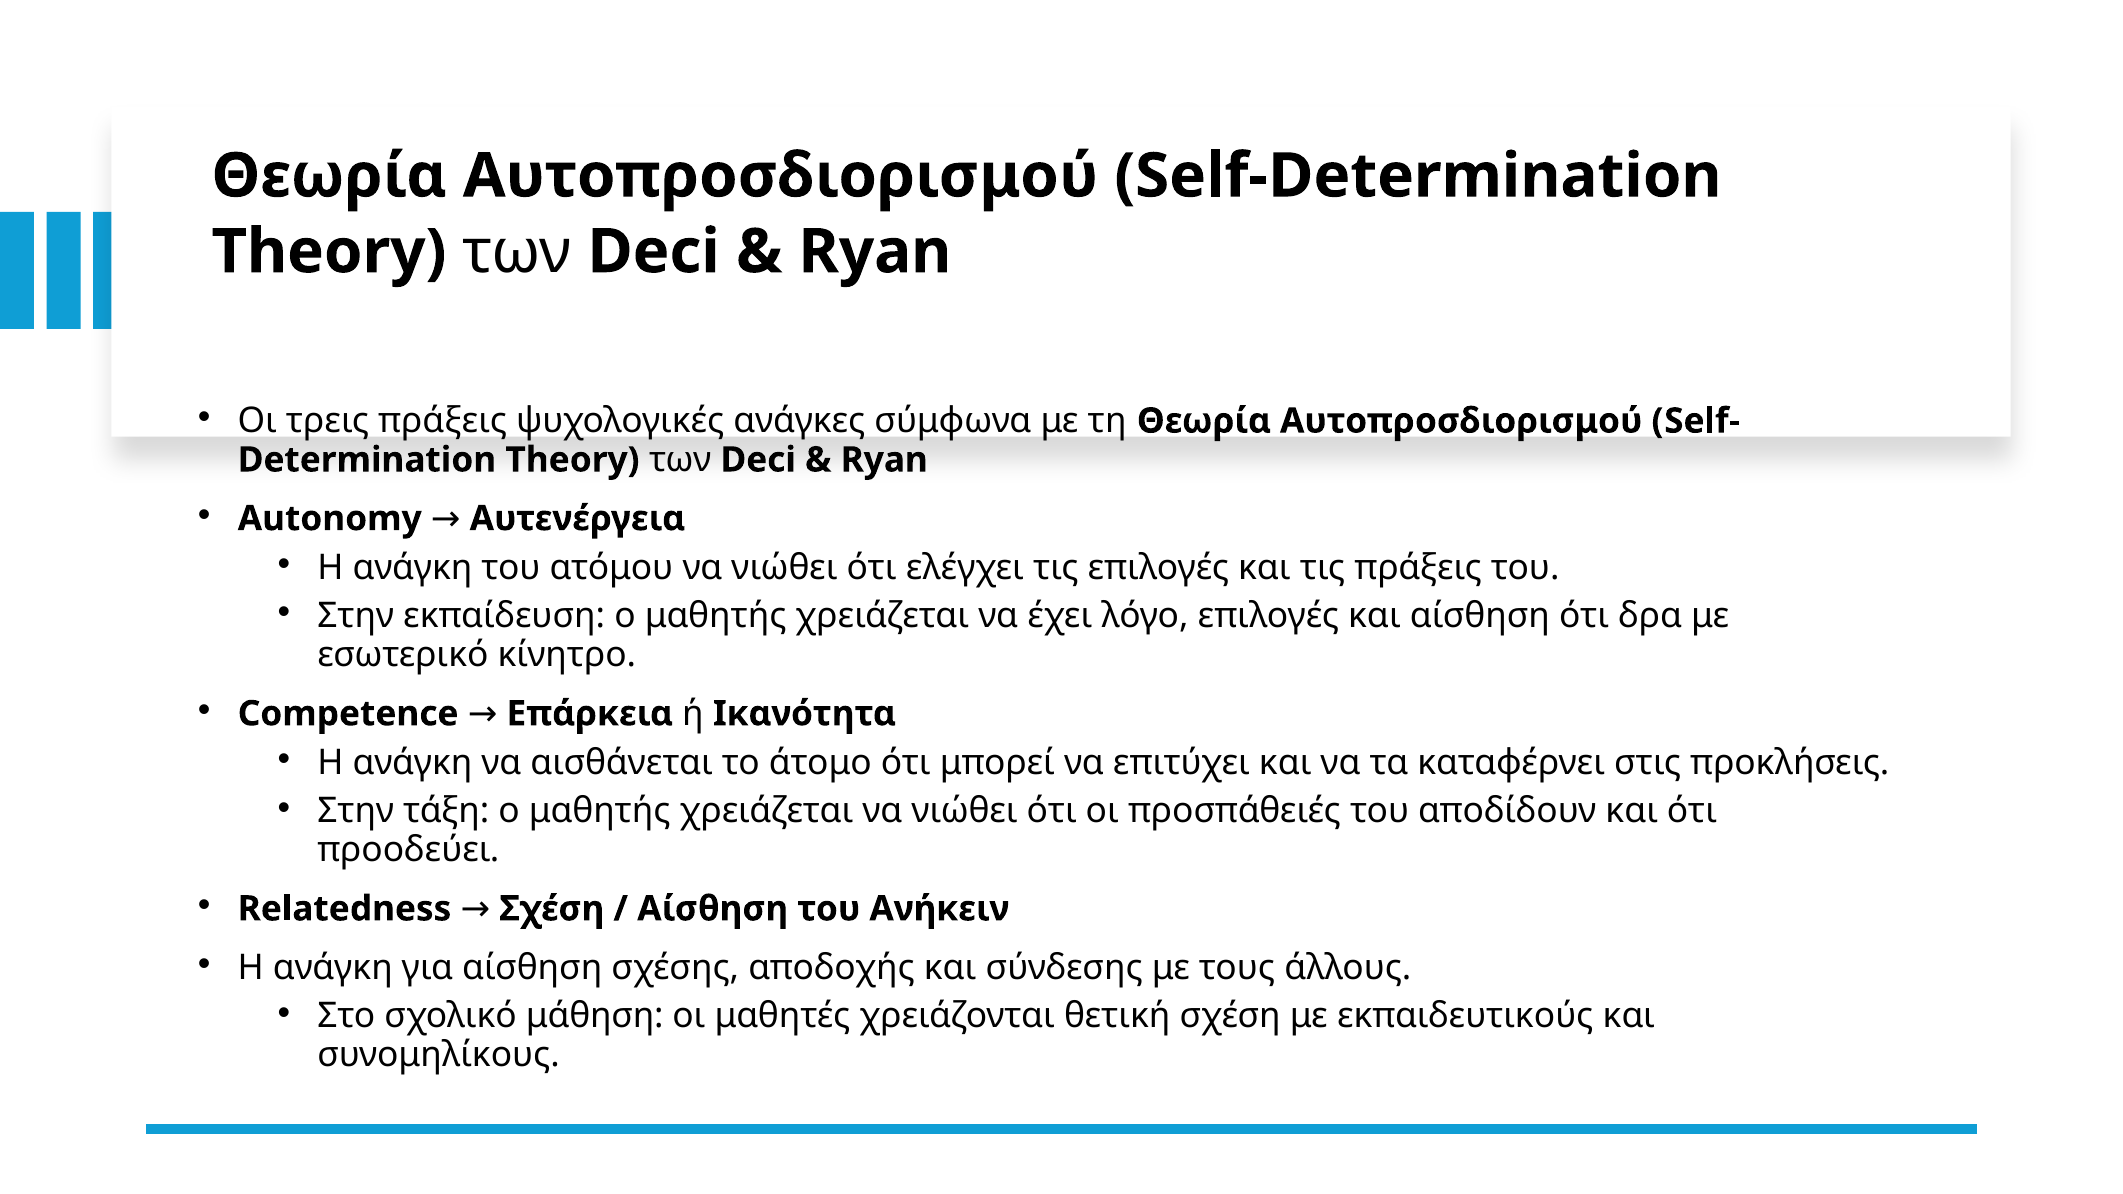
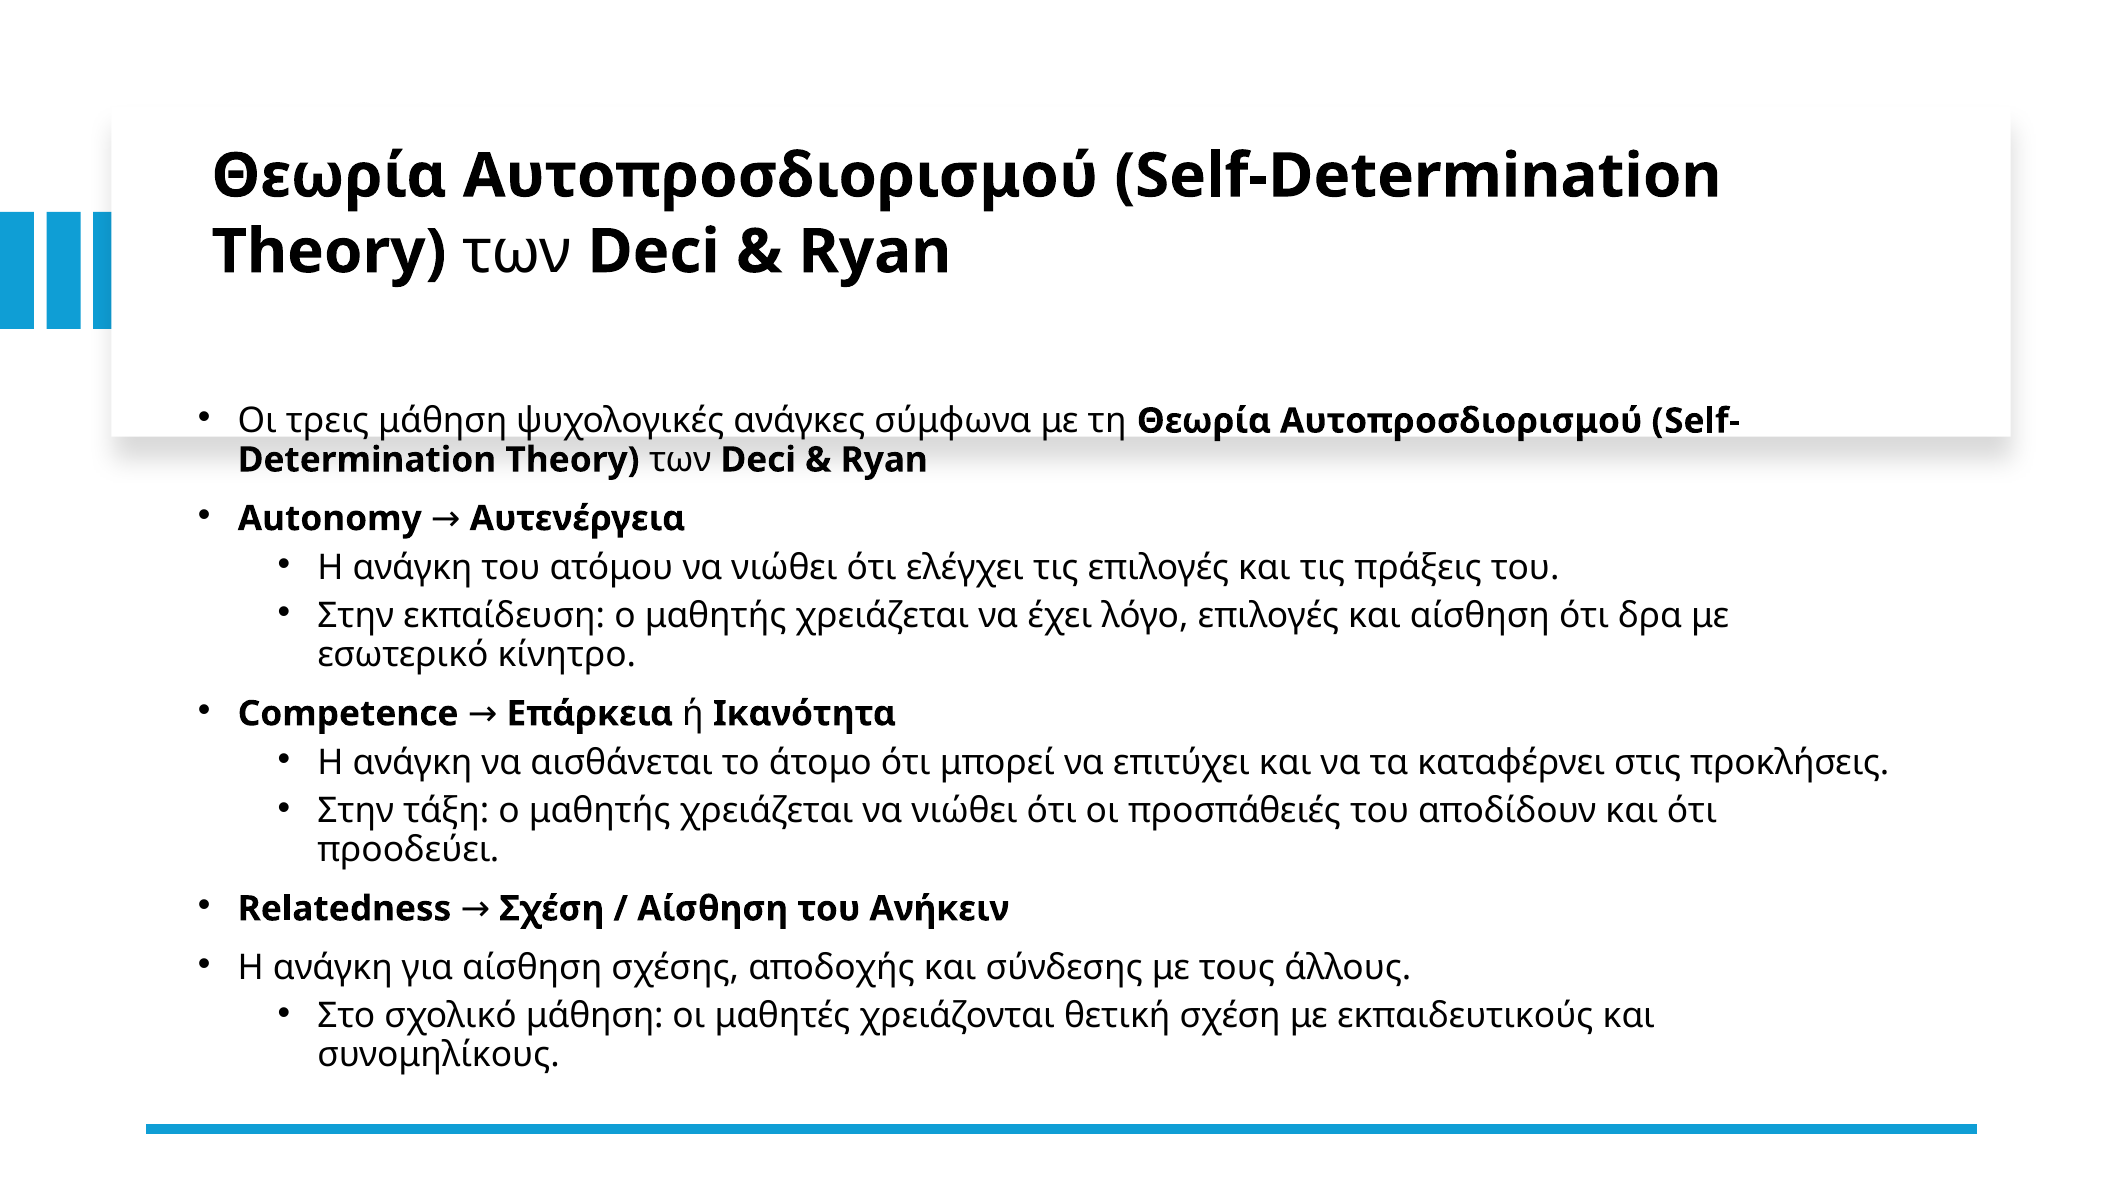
τρεις πράξεις: πράξεις -> μάθηση (443, 421)
